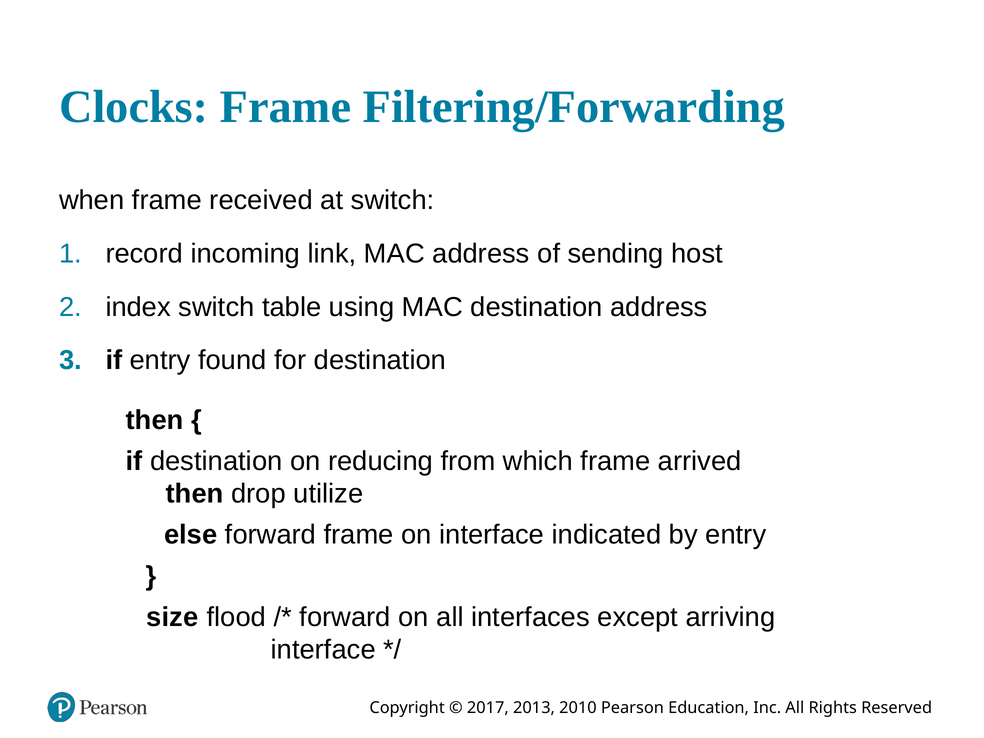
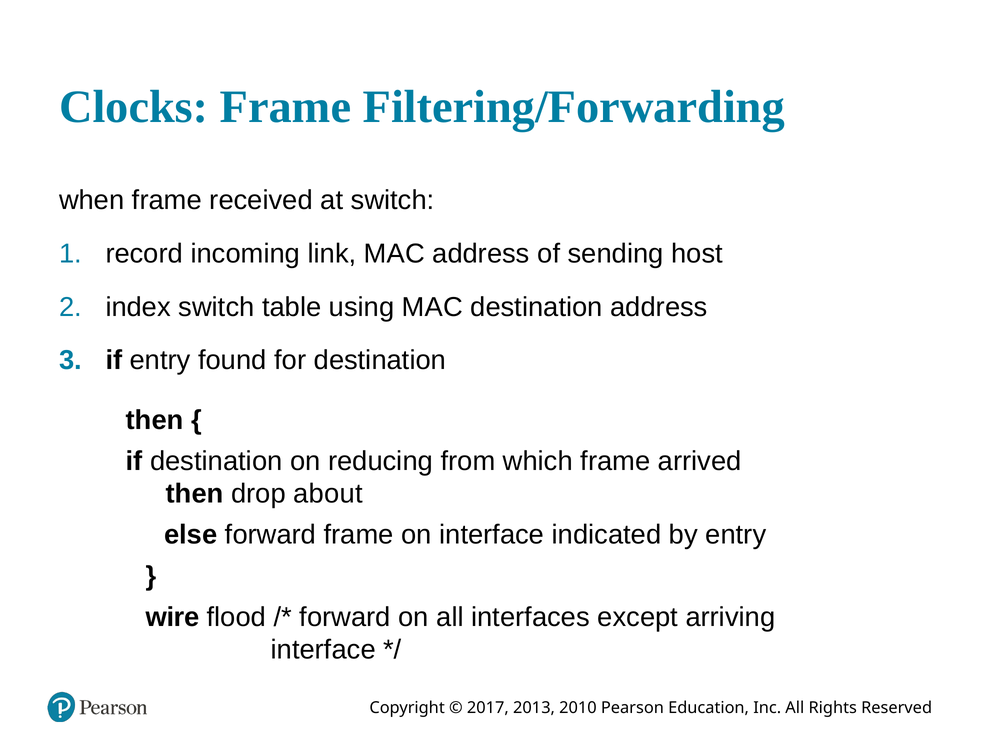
utilize: utilize -> about (328, 494)
size: size -> wire (173, 617)
